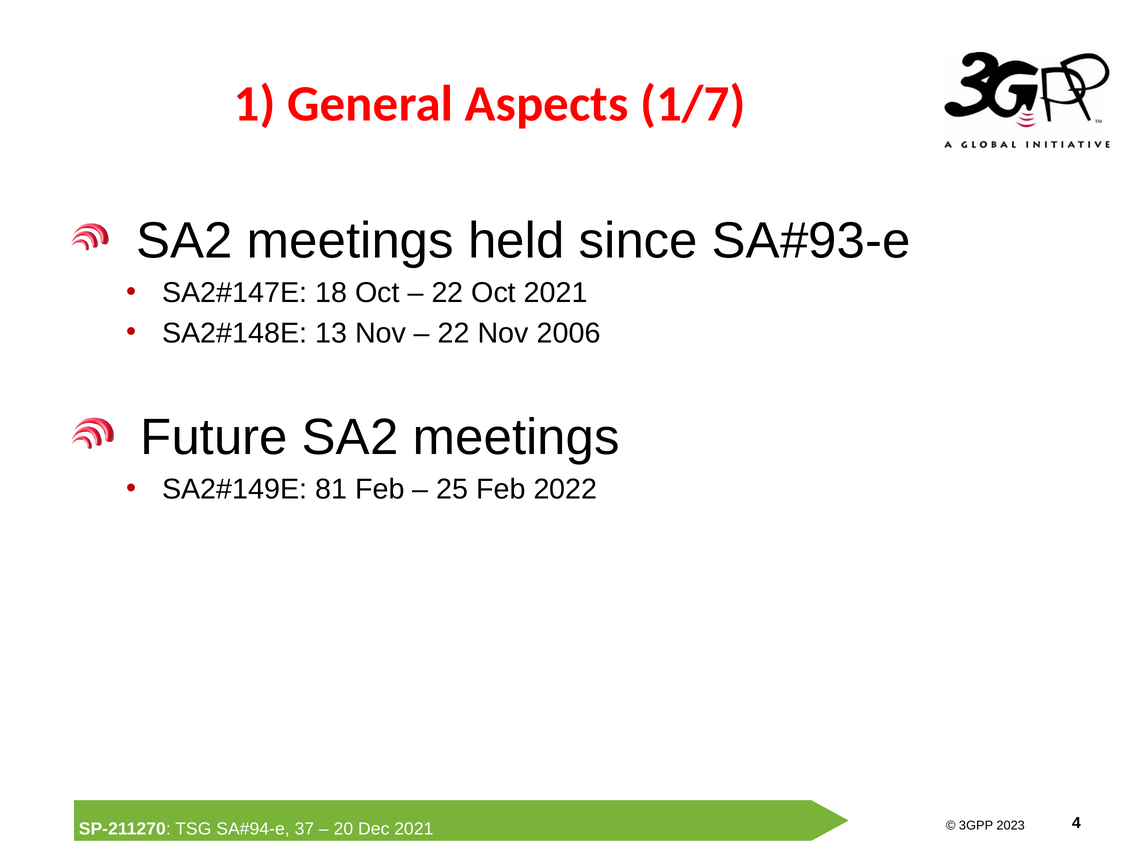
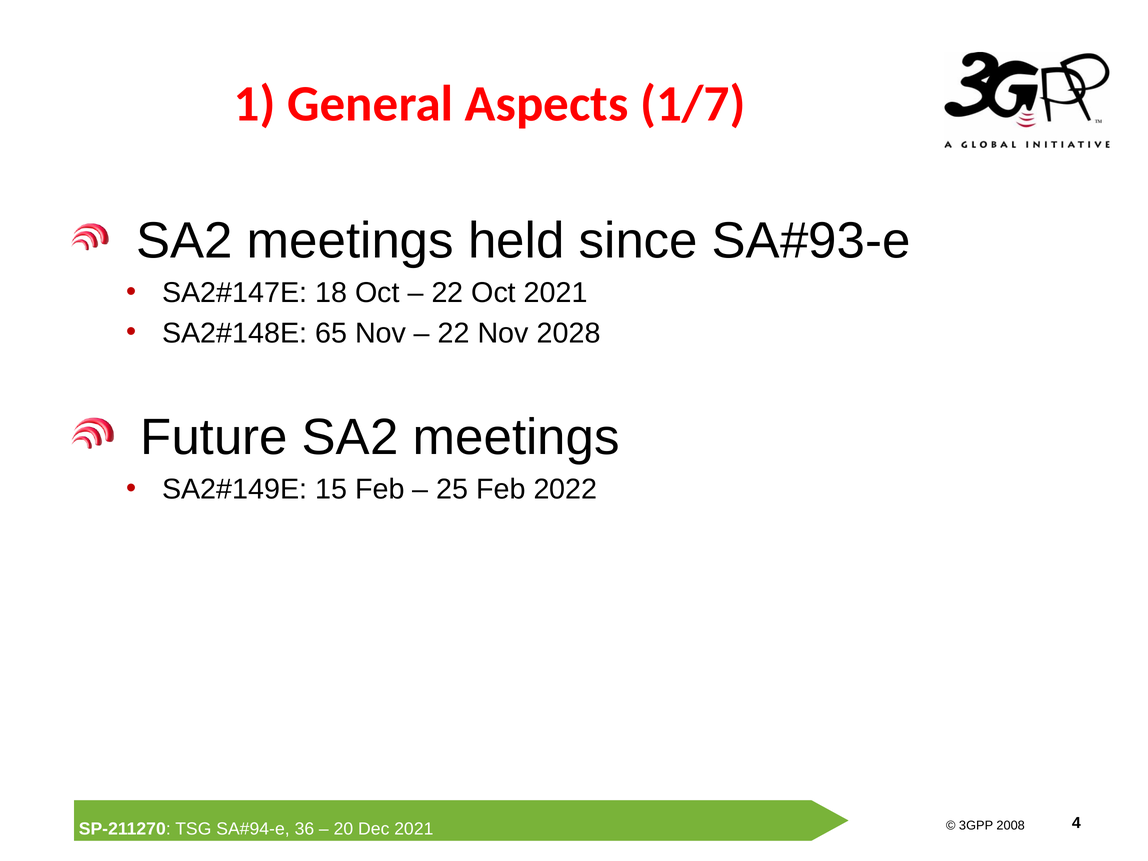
13: 13 -> 65 (331, 333)
2006: 2006 -> 2028 (569, 333)
81: 81 -> 15 (331, 489)
2023: 2023 -> 2008 (1011, 826)
37: 37 -> 36 (304, 829)
